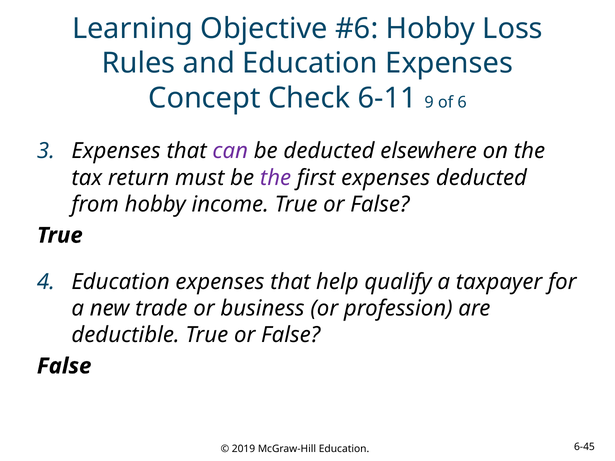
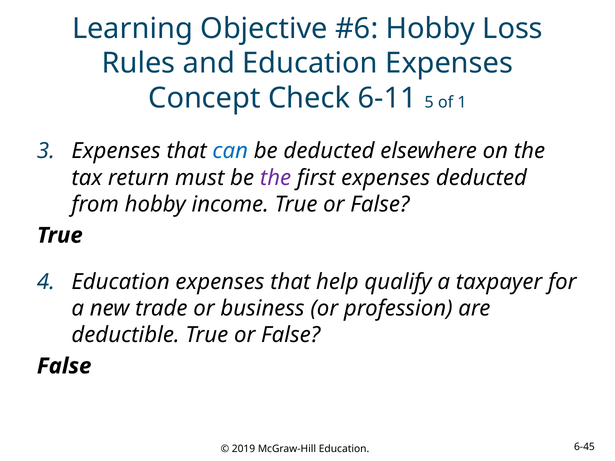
9: 9 -> 5 (429, 102)
6: 6 -> 1 (462, 102)
can colour: purple -> blue (230, 151)
